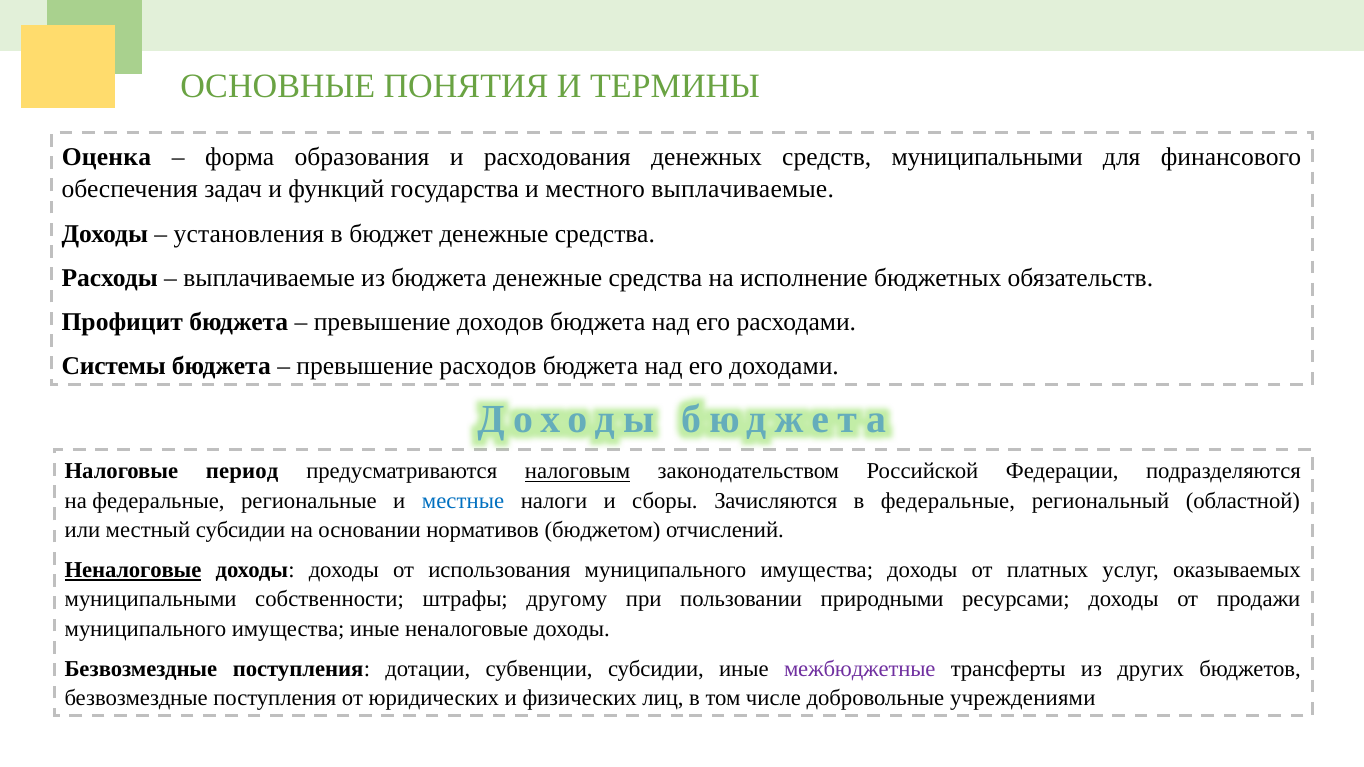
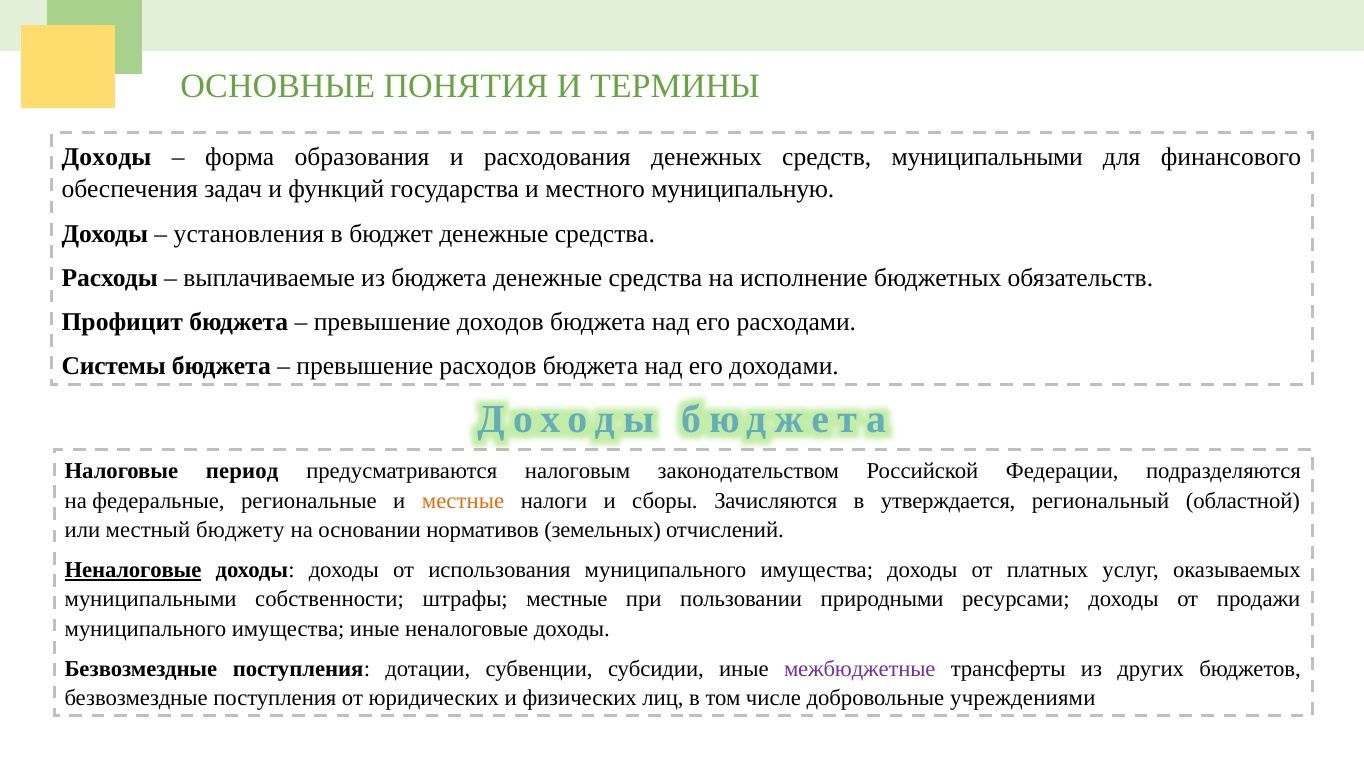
Оценка: Оценка -> Доходы (107, 157)
местного выплачиваемые: выплачиваемые -> муниципальную (743, 190)
налоговым underline: present -> none (578, 472)
местные colour: blue -> orange (463, 501)
в федеральные: федеральные -> утверждается (948, 501)
местный субсидии: субсидии -> бюджету (240, 530)
бюджетом: бюджетом -> земельных (603, 530)
штрафы другому: другому -> местные (567, 600)
